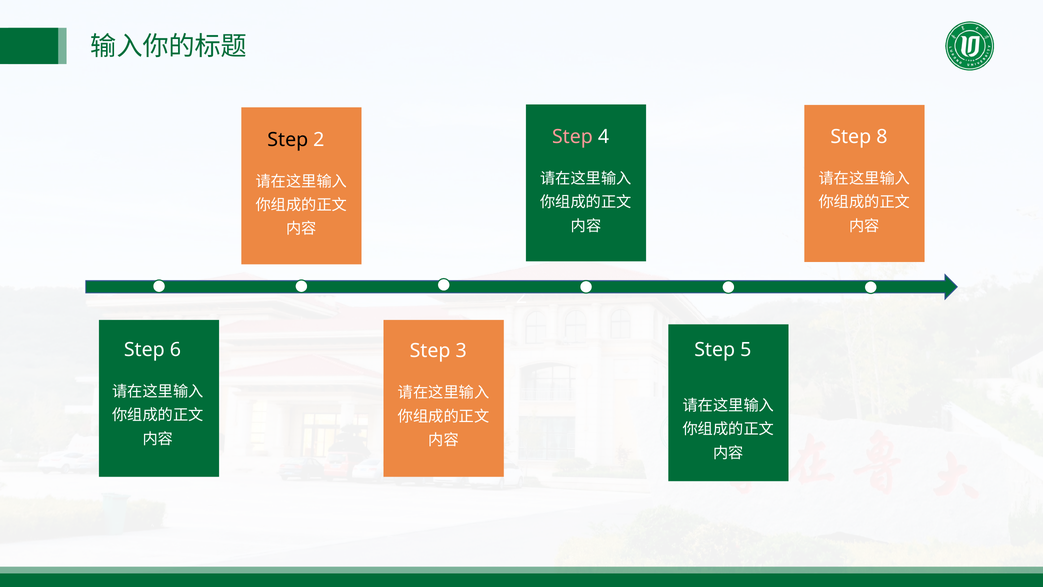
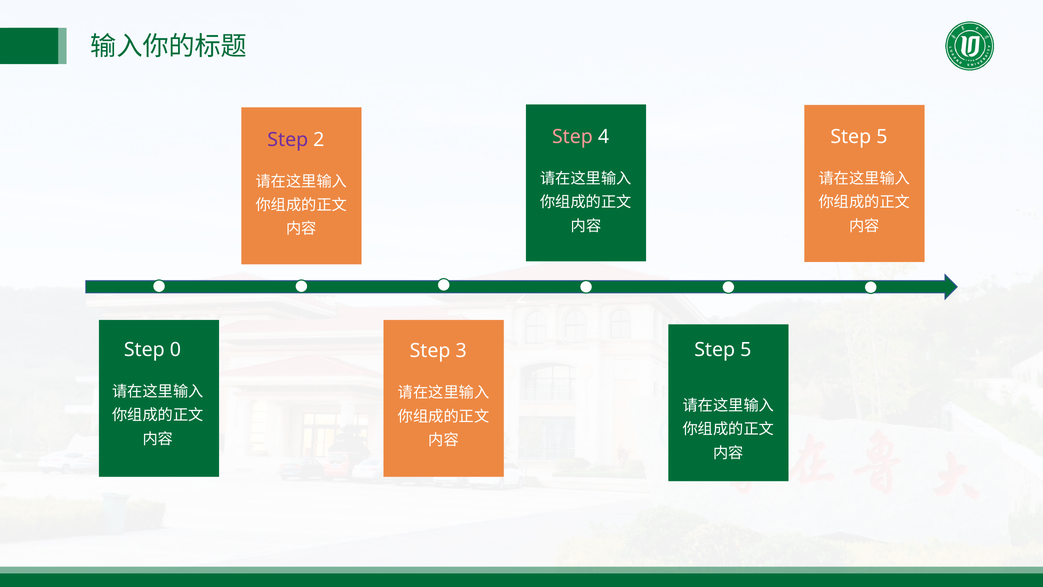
8: 8 -> 5 (882, 137)
Step colour: black -> purple (288, 140)
6: 6 -> 0 (175, 350)
